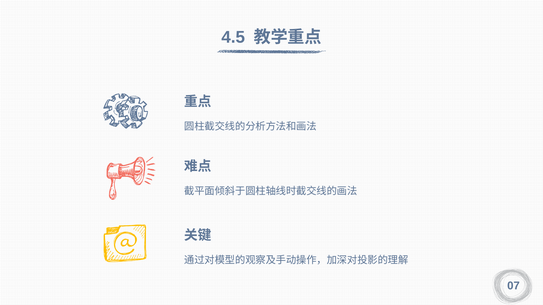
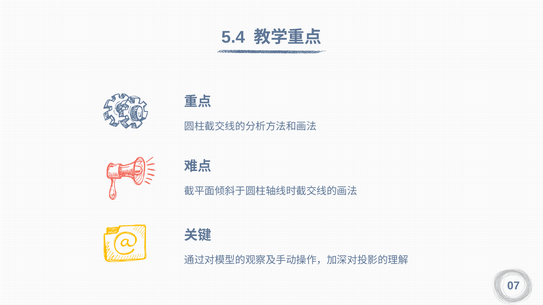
4.5: 4.5 -> 5.4 (233, 37)
